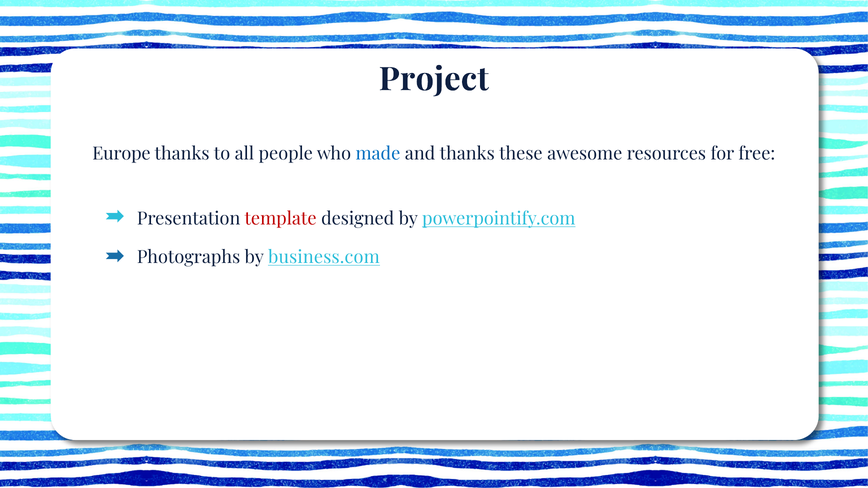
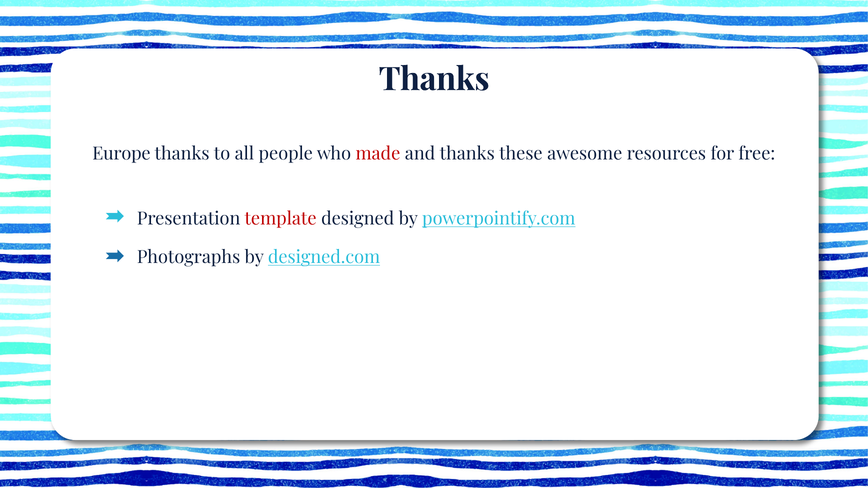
Project: Project -> Thanks (434, 79)
made colour: blue -> red (378, 154)
business.com: business.com -> designed.com (324, 258)
